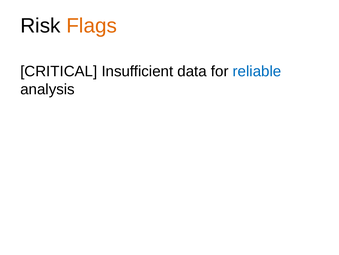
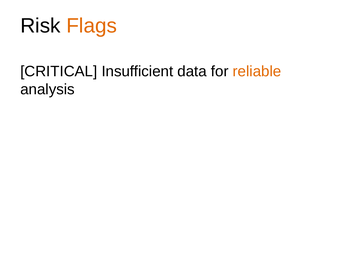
reliable colour: blue -> orange (257, 71)
